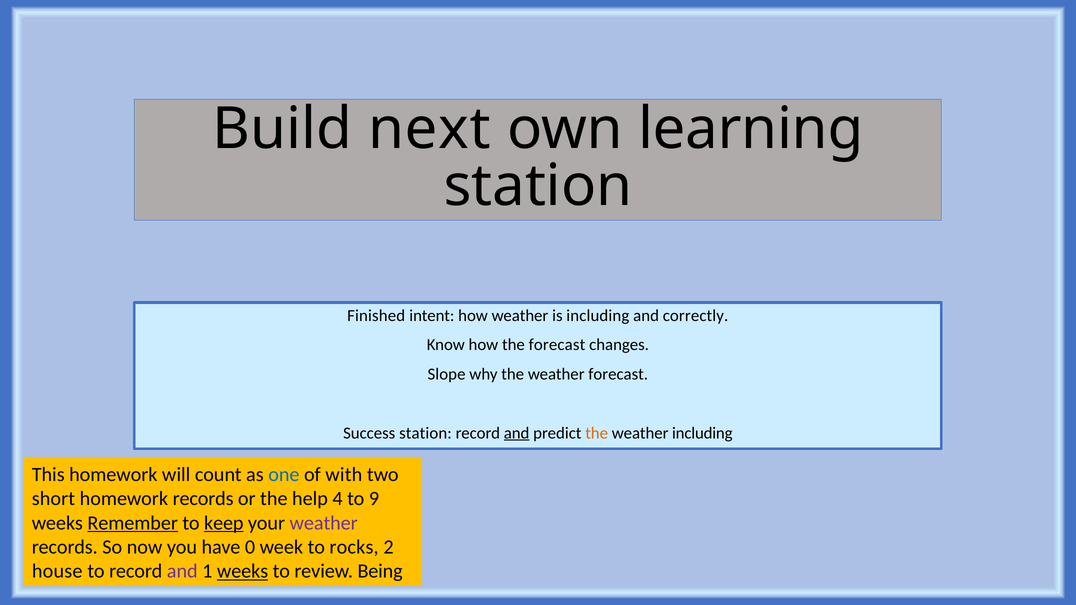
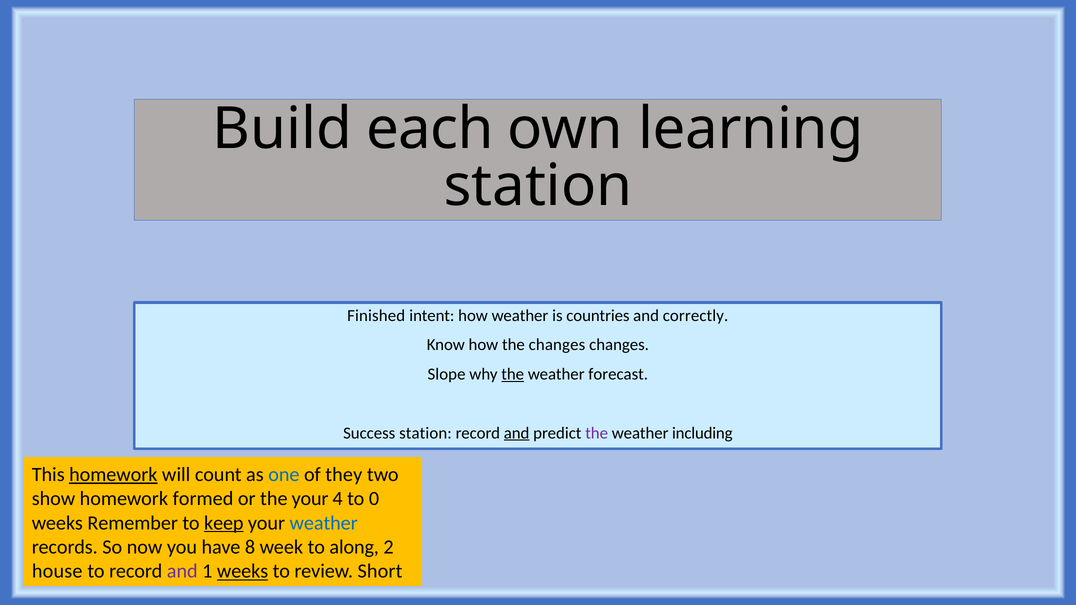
next: next -> each (430, 129)
is including: including -> countries (598, 316)
the forecast: forecast -> changes (557, 345)
the underline: none -> present (513, 374)
the colour: orange -> purple (597, 433)
homework underline: none -> present (113, 475)
with: with -> they (344, 475)
short: short -> show (53, 499)
homework records: records -> formed (203, 499)
the help: help -> your (310, 499)
9: 9 -> 0 (374, 499)
Remember underline: present -> none (133, 523)
weather colour: purple -> blue (324, 523)
0: 0 -> 8 (250, 547)
rocks: rocks -> along (354, 547)
Being: Being -> Short (380, 572)
